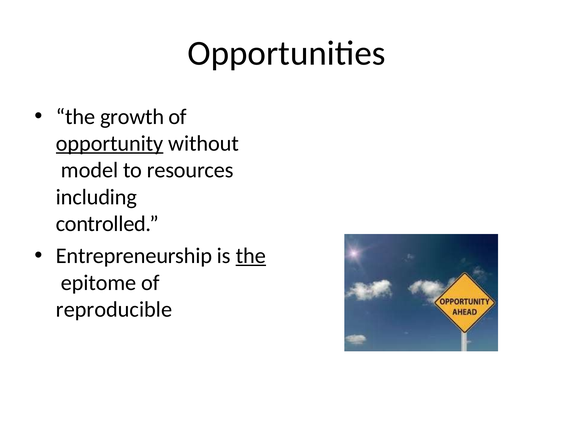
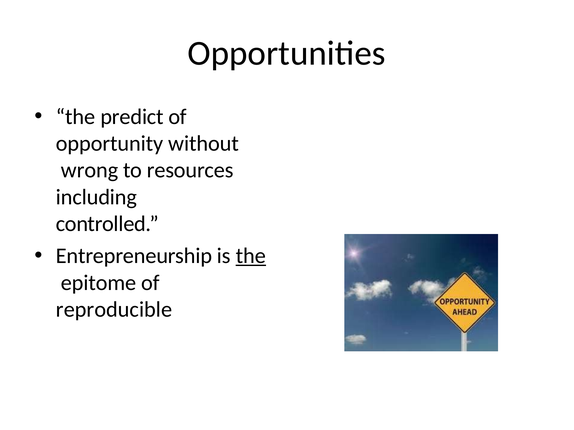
growth: growth -> predict (132, 117)
opportunity underline: present -> none (110, 144)
model: model -> wrong (90, 170)
